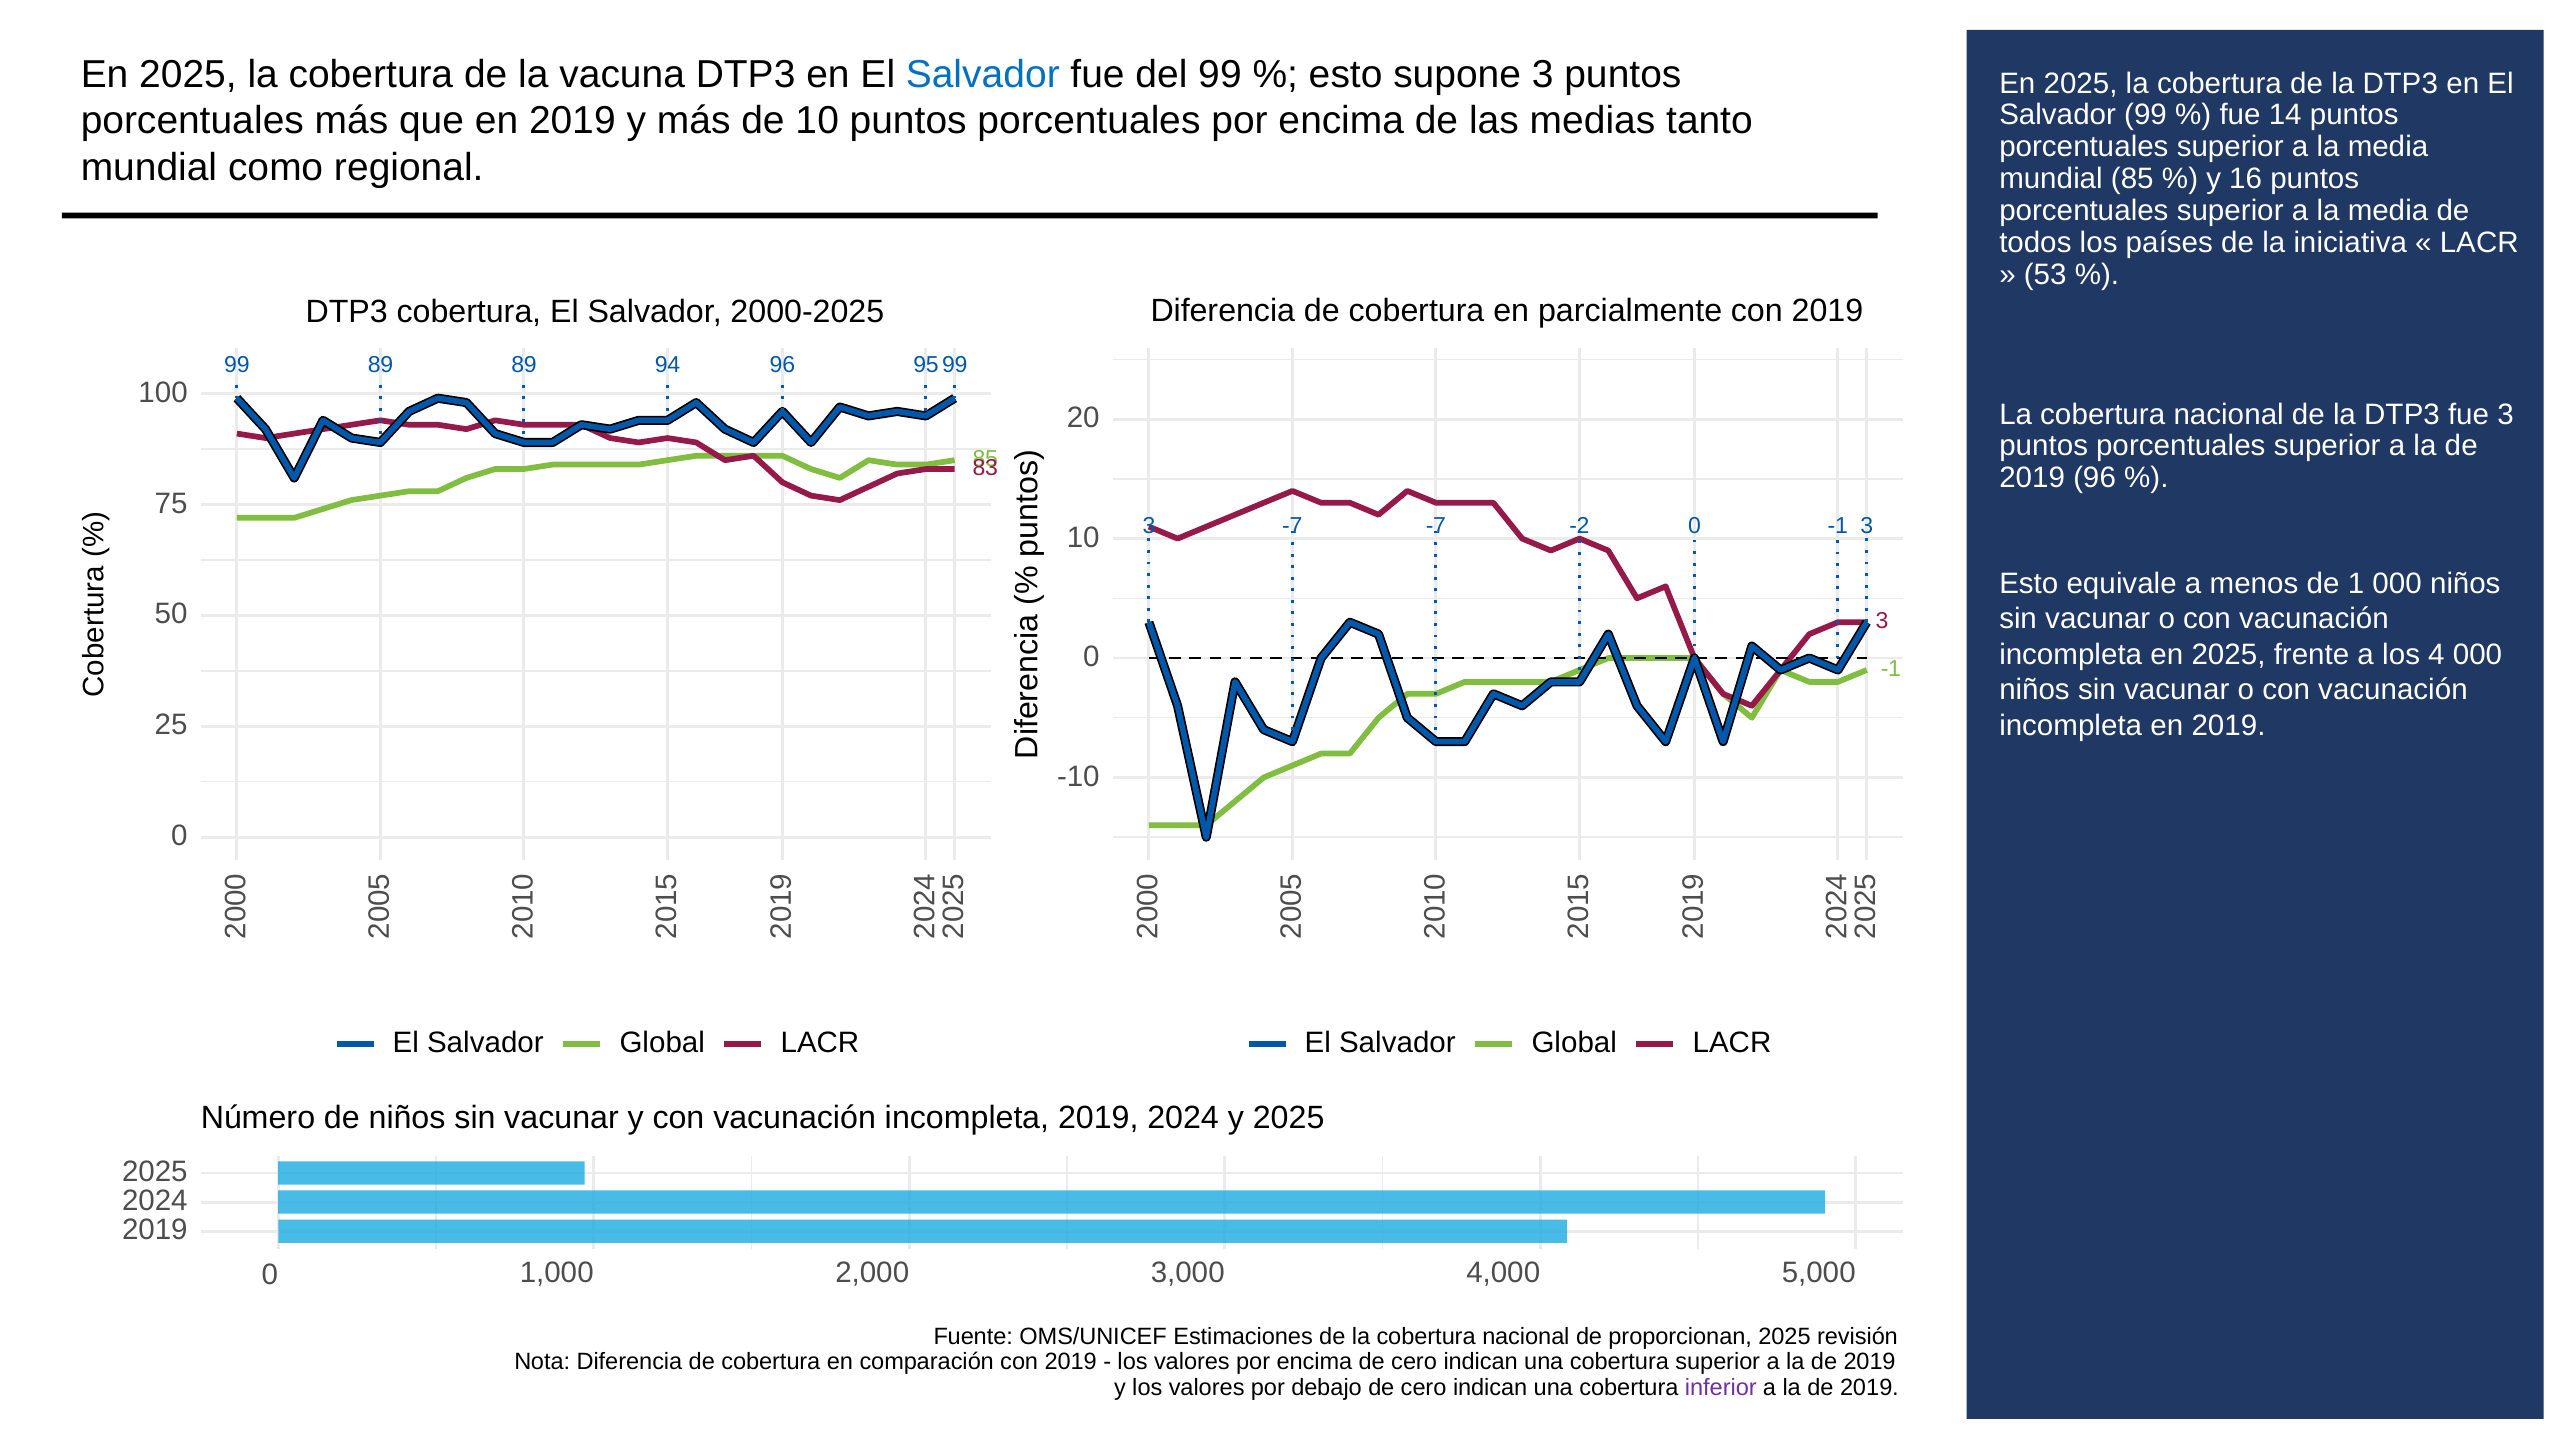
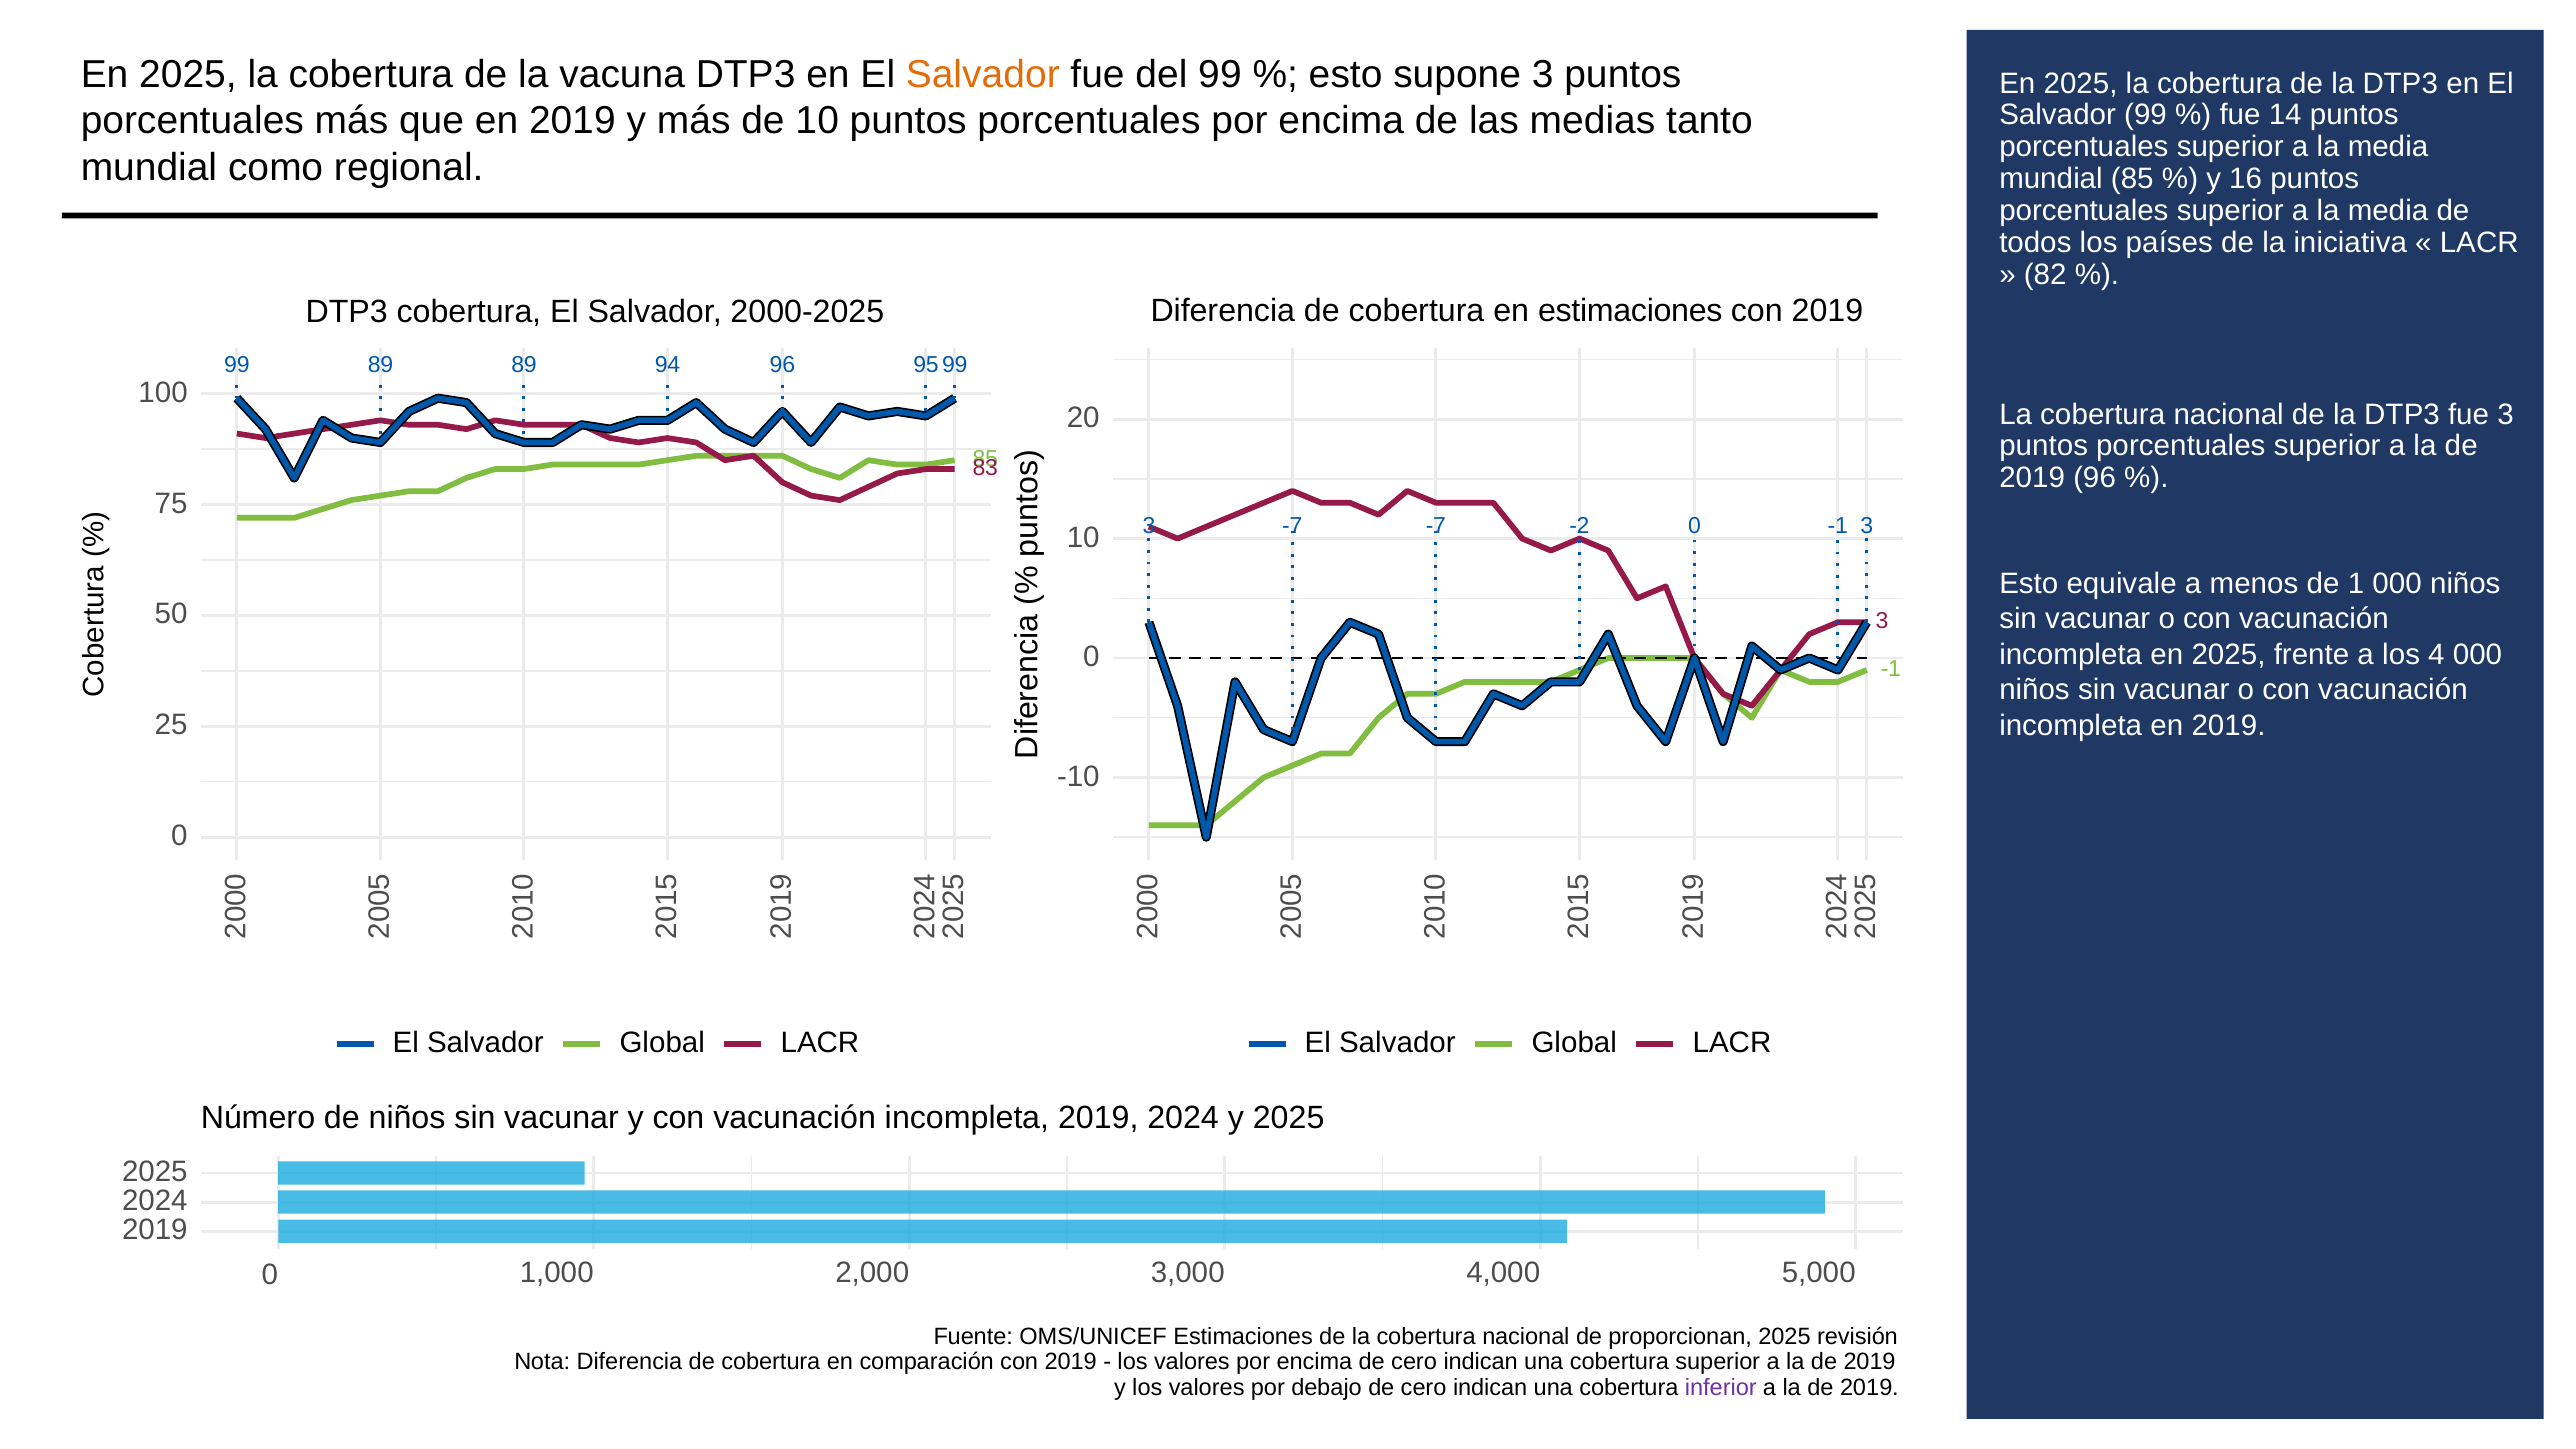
Salvador colour: blue -> orange (983, 74)
53: 53 -> 82 (2045, 275)
en parcialmente: parcialmente -> estimaciones (1630, 311)
